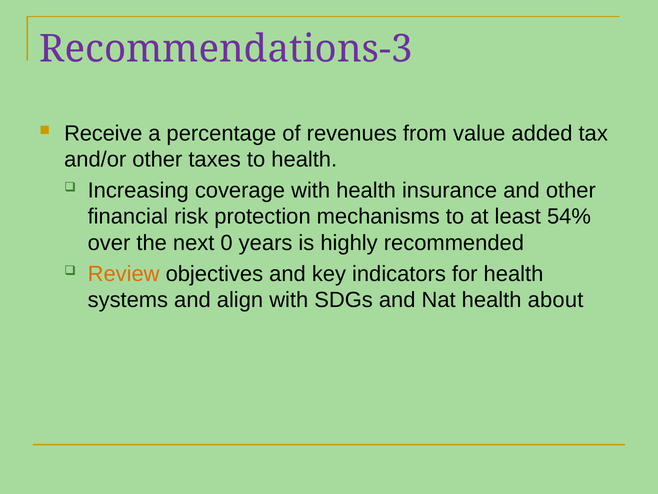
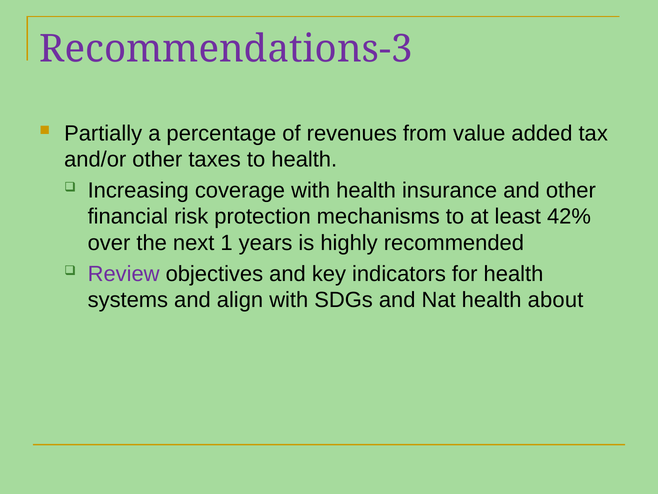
Receive: Receive -> Partially (103, 133)
54%: 54% -> 42% (569, 216)
0: 0 -> 1 (227, 243)
Review colour: orange -> purple (124, 273)
